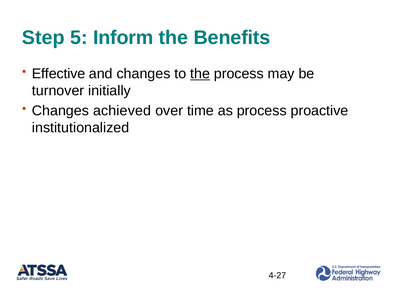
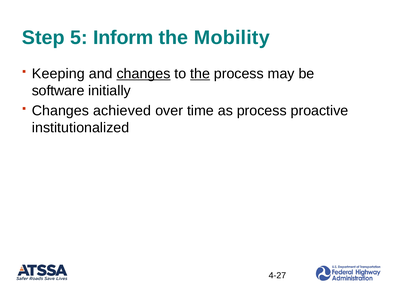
Benefits: Benefits -> Mobility (232, 38)
Effective: Effective -> Keeping (58, 74)
changes underline: none -> present (143, 74)
turnover: turnover -> software (58, 91)
